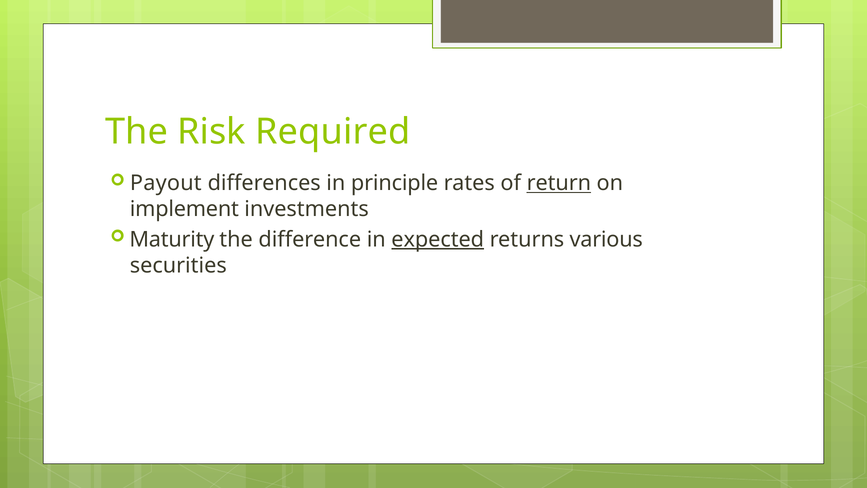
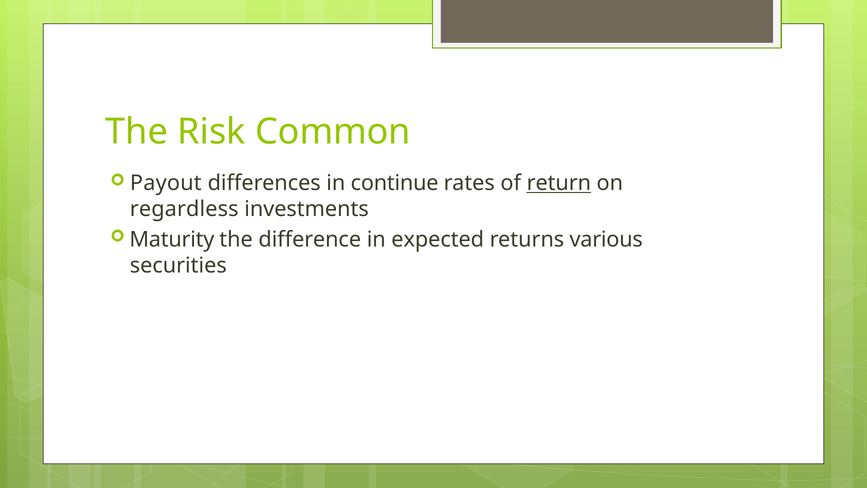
Required: Required -> Common (333, 132)
principle: principle -> continue (395, 183)
implement: implement -> regardless (184, 209)
expected underline: present -> none (438, 239)
